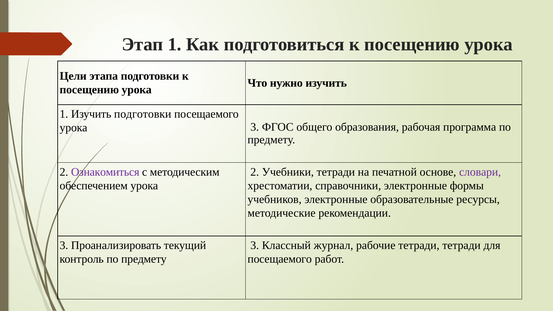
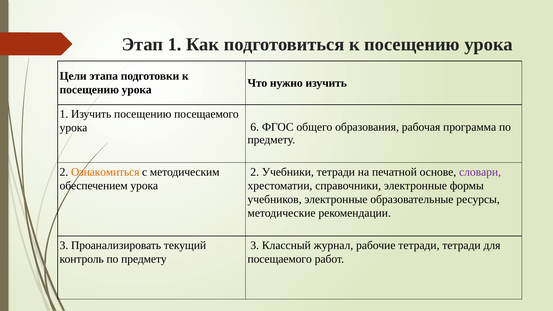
Изучить подготовки: подготовки -> посещению (143, 114)
урока 3: 3 -> 6 (255, 127)
Ознакомиться colour: purple -> orange (105, 172)
